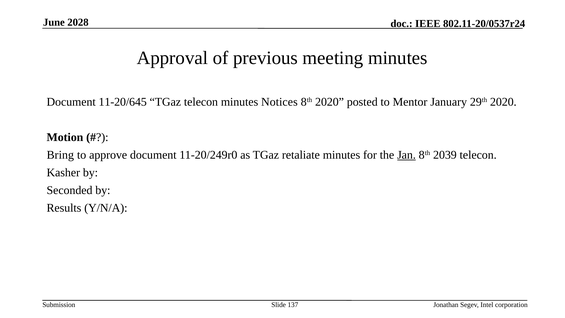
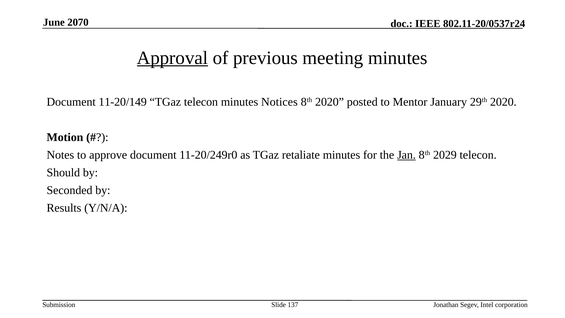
2028: 2028 -> 2070 (78, 22)
Approval underline: none -> present (172, 58)
11-20/645: 11-20/645 -> 11-20/149 (123, 102)
Bring: Bring -> Notes (60, 155)
2039: 2039 -> 2029 (445, 155)
Kasher: Kasher -> Should (63, 173)
